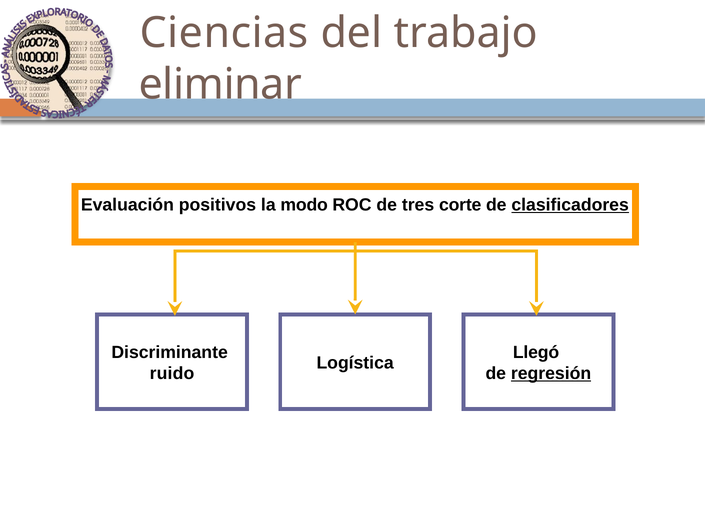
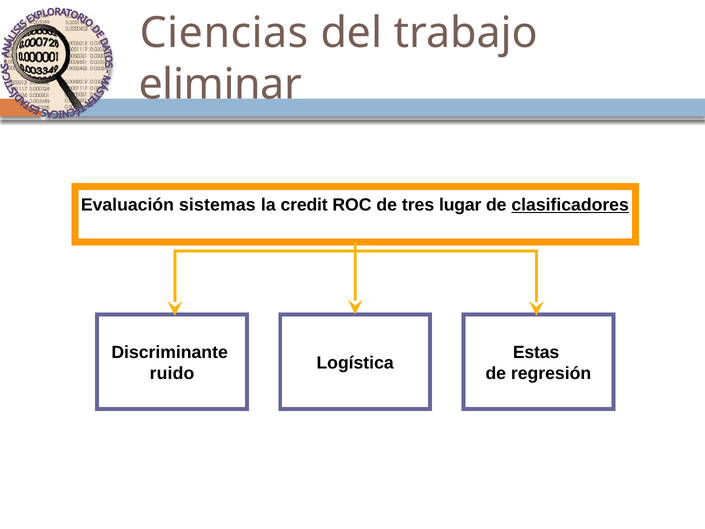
positivos: positivos -> sistemas (217, 205)
modo: modo -> credit (304, 205)
corte: corte -> lugar (460, 205)
Llegó: Llegó -> Estas (536, 352)
regresión underline: present -> none (551, 373)
